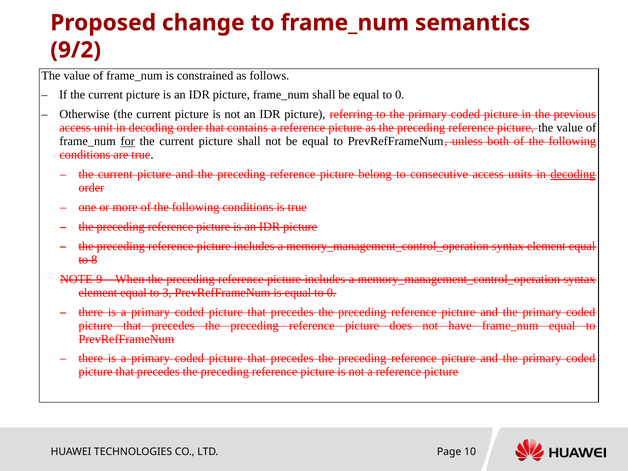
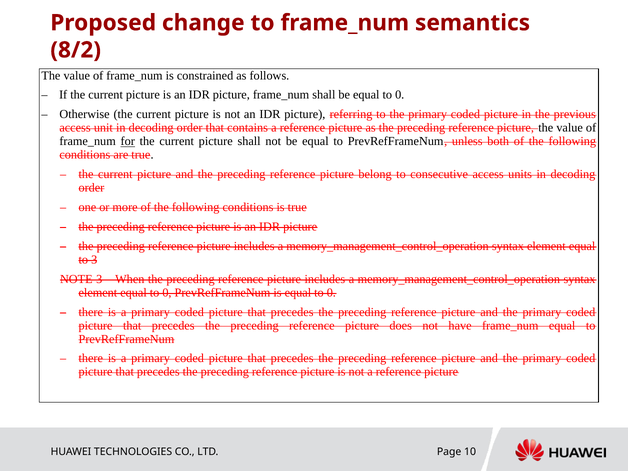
9/2: 9/2 -> 8/2 (76, 50)
decoding underline: present -> none (573, 174)
to 8: 8 -> 3 (94, 260)
NOTE 9: 9 -> 3 (99, 279)
element equal to 3: 3 -> 0 (167, 293)
